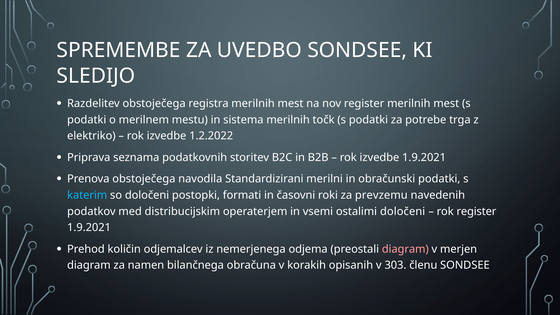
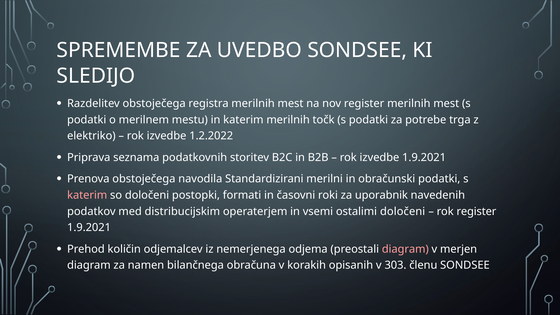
in sistema: sistema -> katerim (243, 120)
katerim colour: light blue -> pink (87, 195)
prevzemu: prevzemu -> uporabnik (381, 195)
